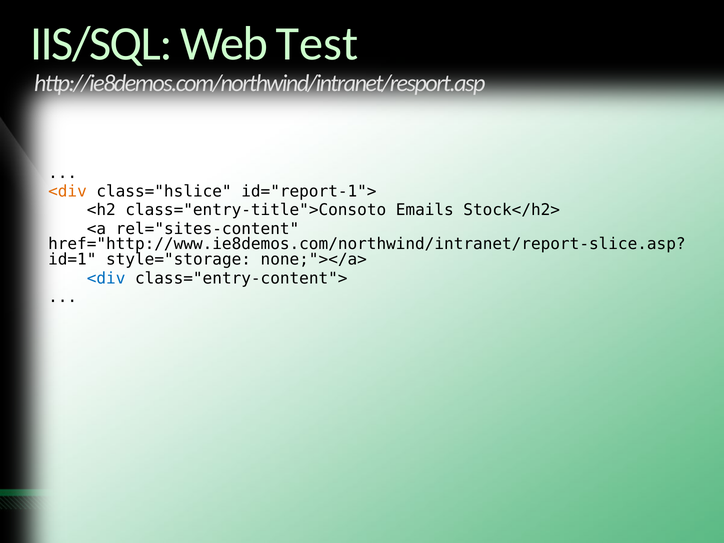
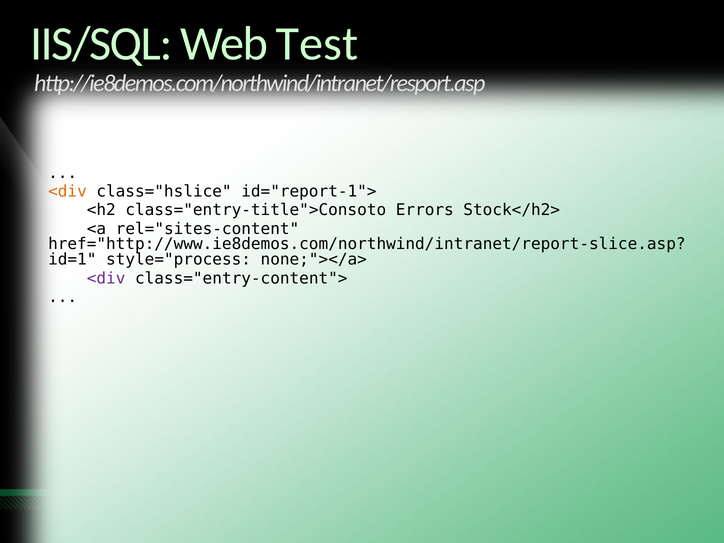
Emails: Emails -> Errors (425, 210)
style="storage: style="storage -> style="process (179, 260)
<div colour: blue -> purple (106, 278)
